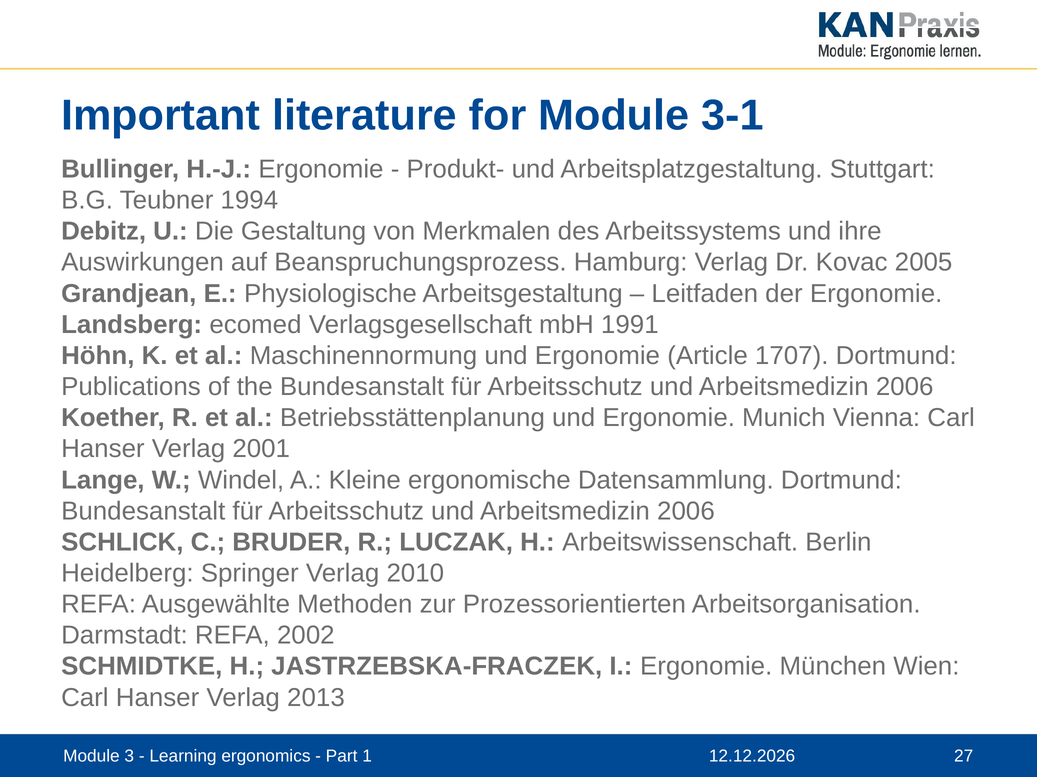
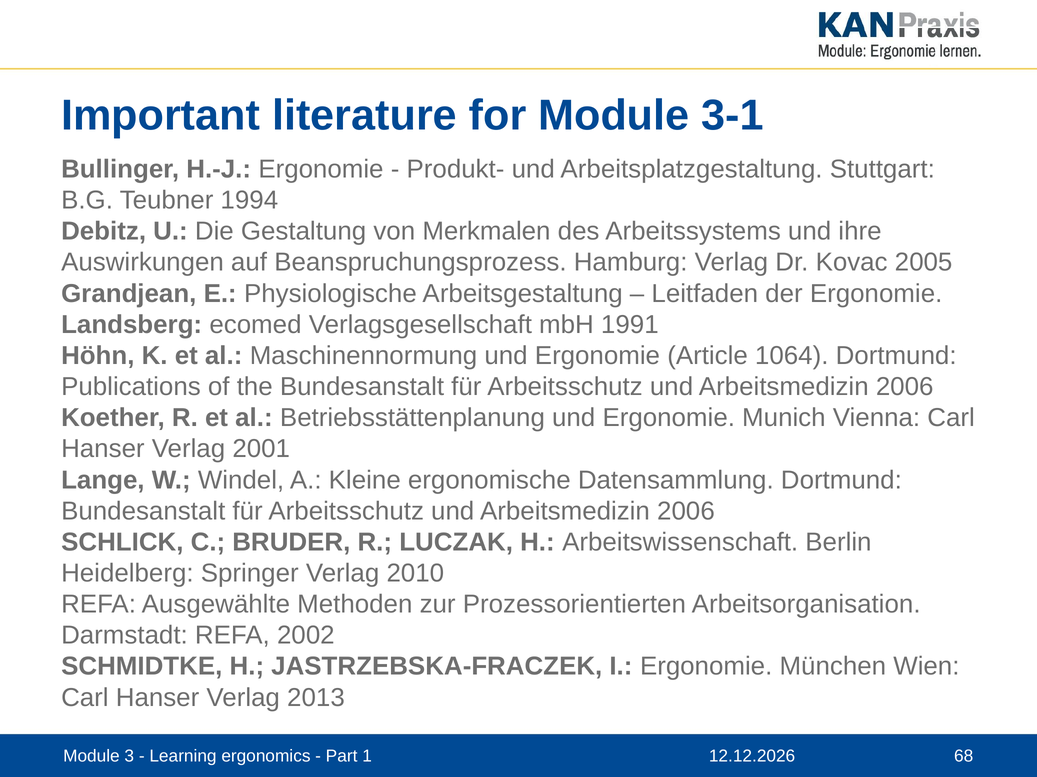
1707: 1707 -> 1064 (792, 356)
27: 27 -> 68 (964, 757)
